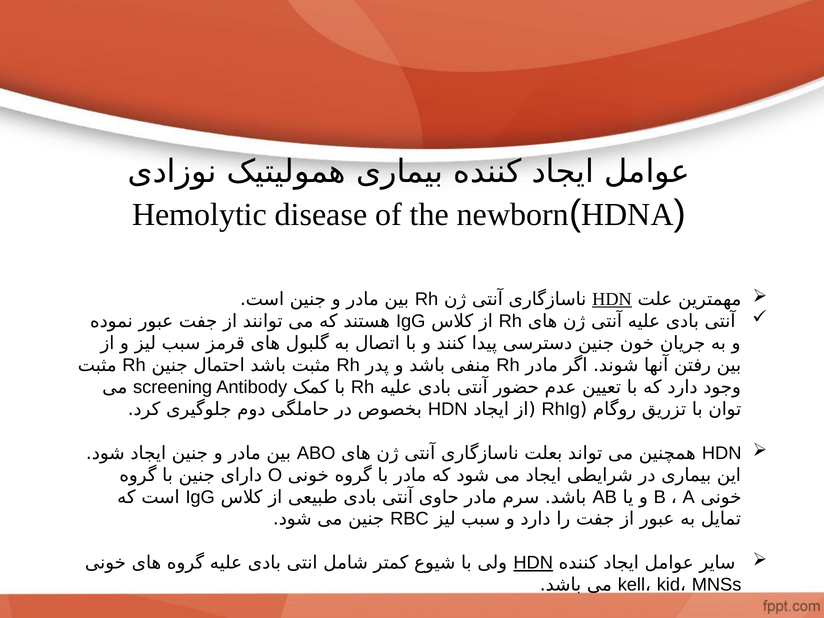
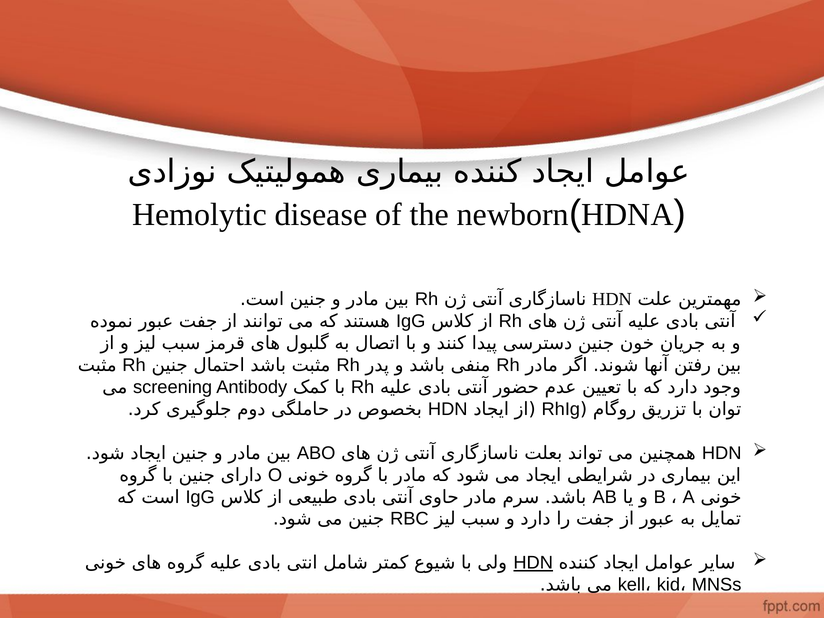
HDN underline: present -> none (612, 299)
